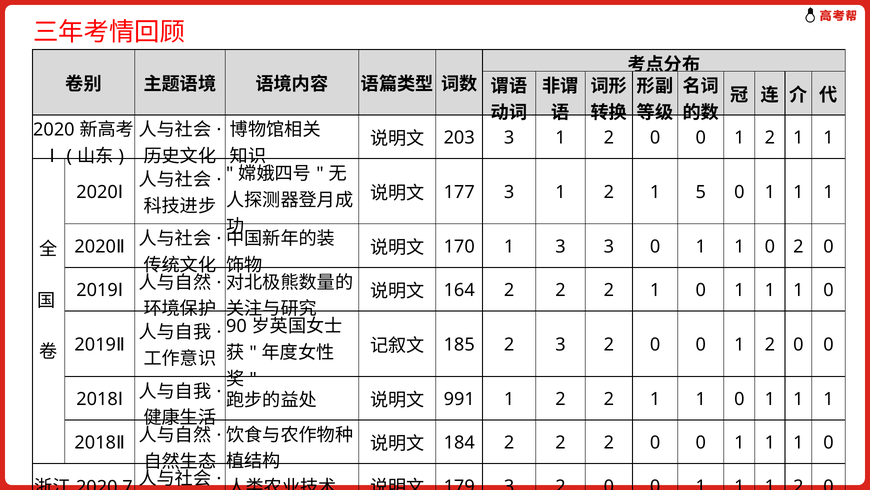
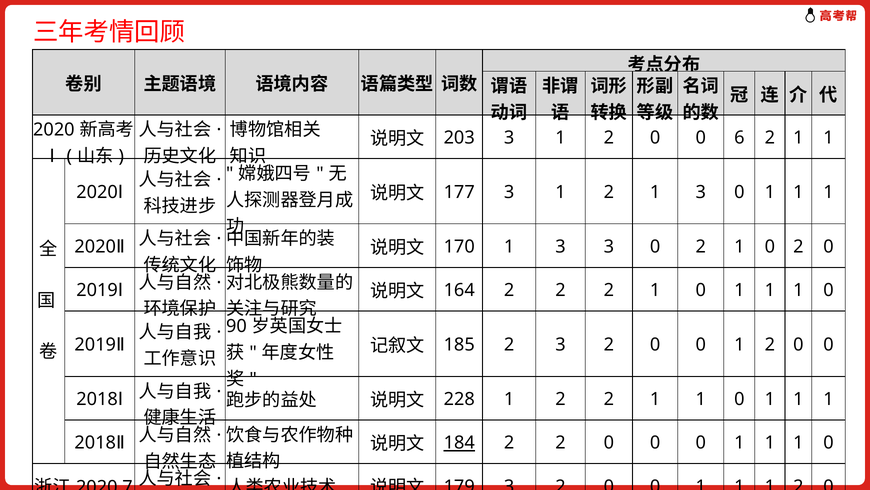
1: 1 -> 6 (739, 138)
2 1 5: 5 -> 3 (701, 192)
3 0 1: 1 -> 2 (701, 246)
991: 991 -> 228 (459, 399)
184 underline: none -> present (459, 442)
2: 2 -> 0 (609, 442)
